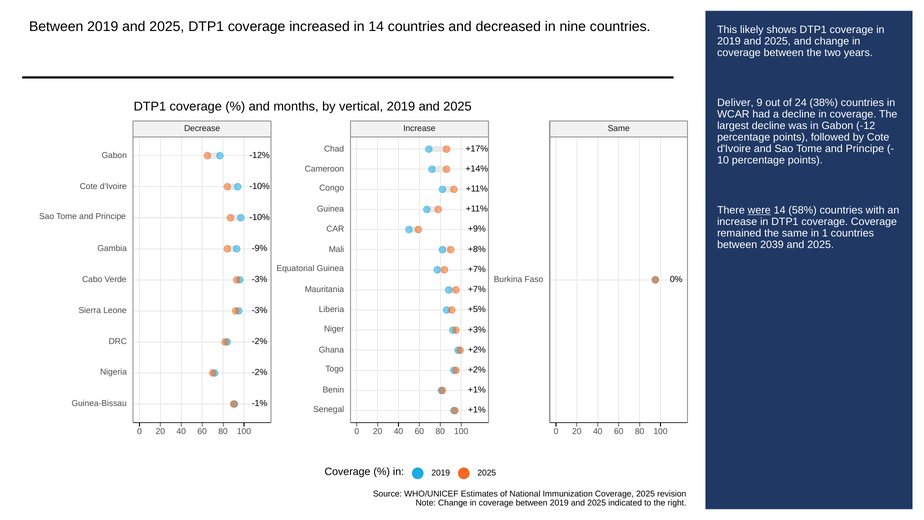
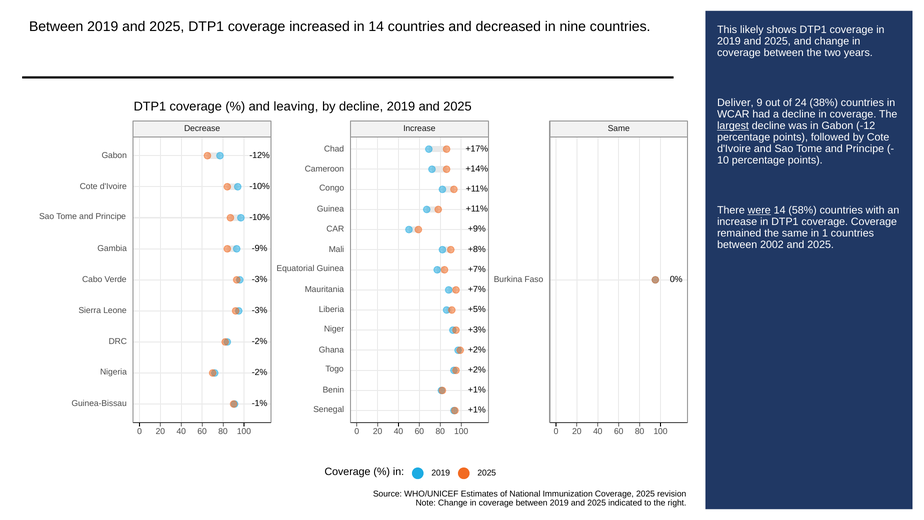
months: months -> leaving (296, 106)
by vertical: vertical -> decline (361, 106)
largest underline: none -> present (733, 126)
2039: 2039 -> 2002 (772, 244)
